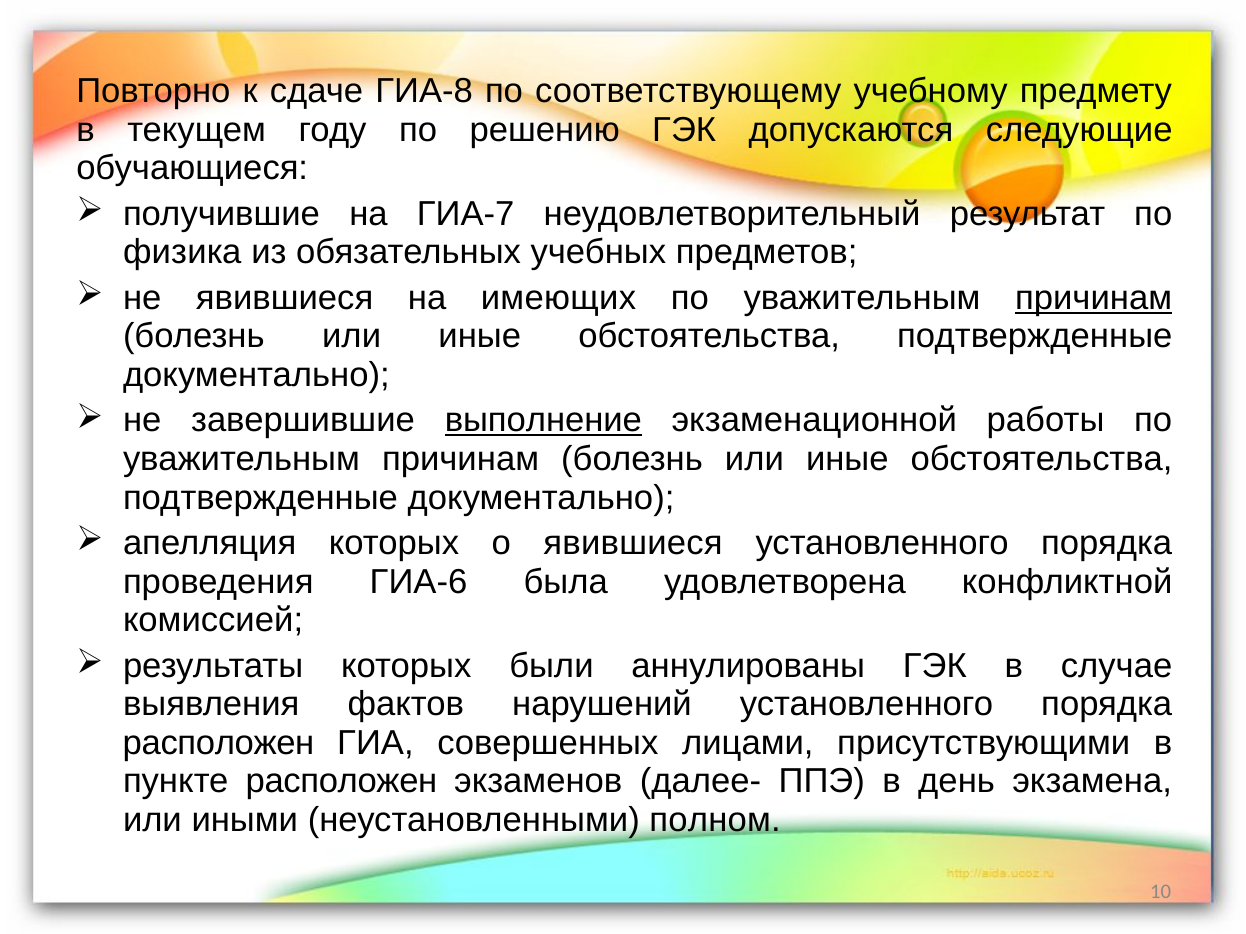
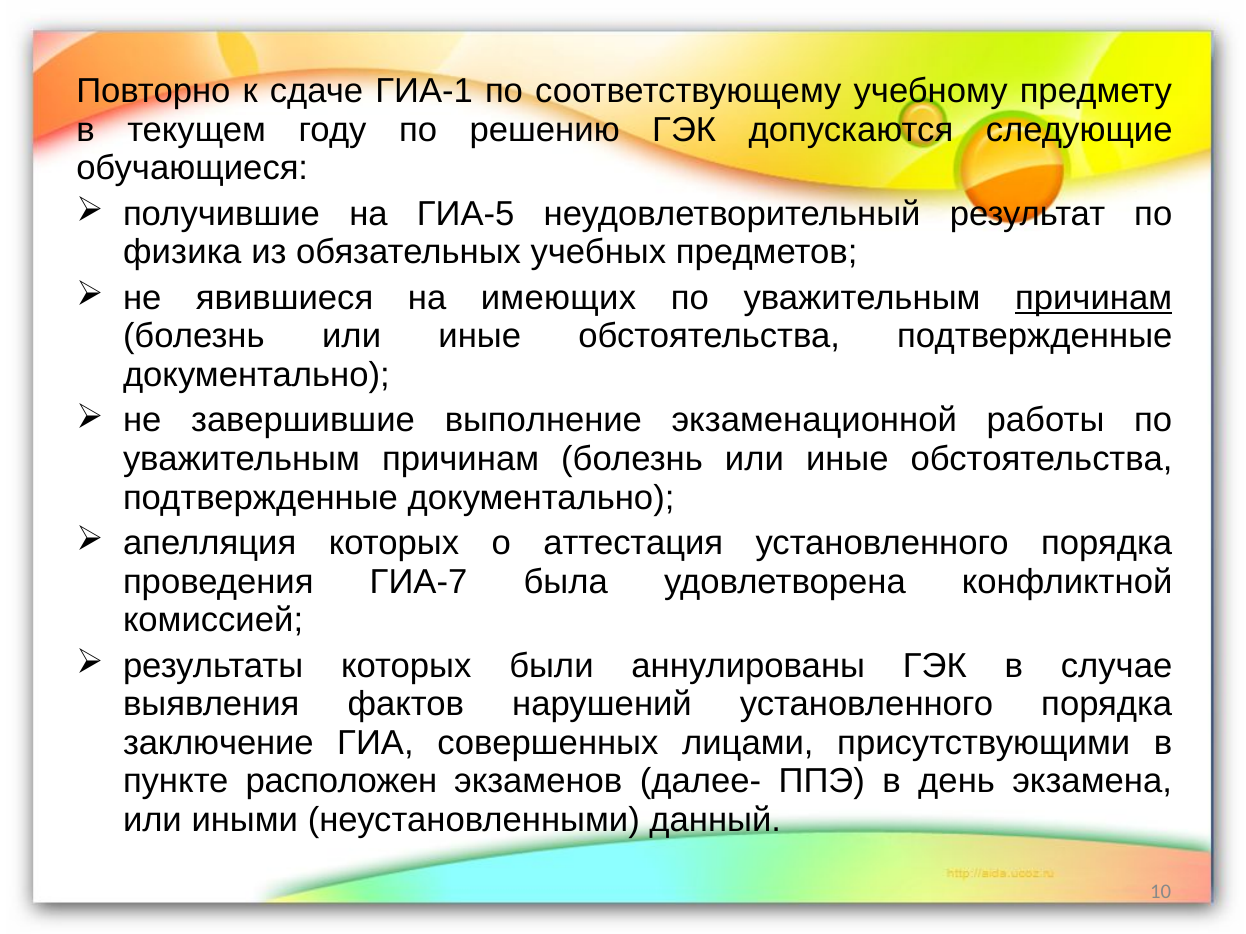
ГИА-8: ГИА-8 -> ГИА-1 (424, 91)
ГИА-7: ГИА-7 -> ГИА-5 (466, 214)
выполнение underline: present -> none (543, 421)
о явившиеся: явившиеся -> аттестация (633, 543)
ГИА-6: ГИА-6 -> ГИА-7 (419, 582)
расположен: расположен -> заключение (218, 743)
полном: полном -> данный (715, 821)
